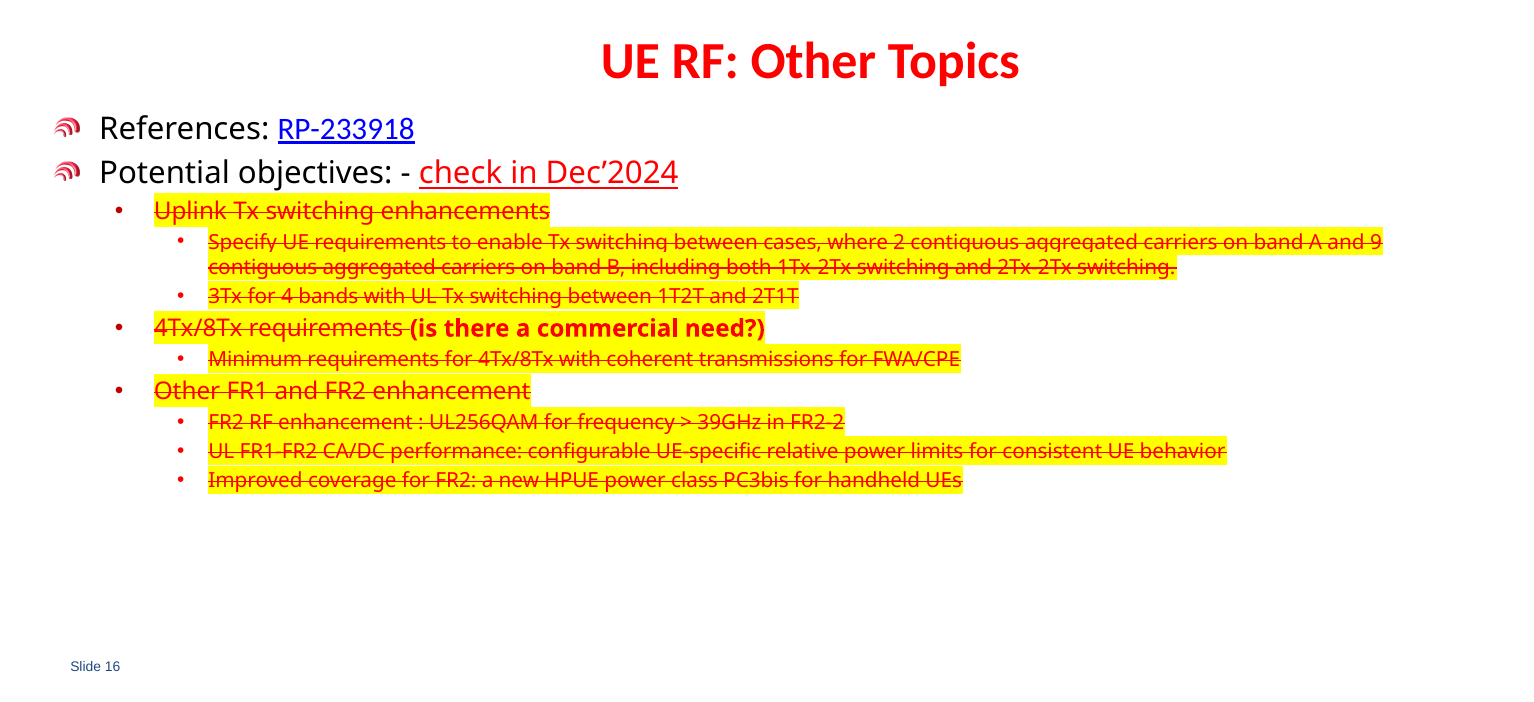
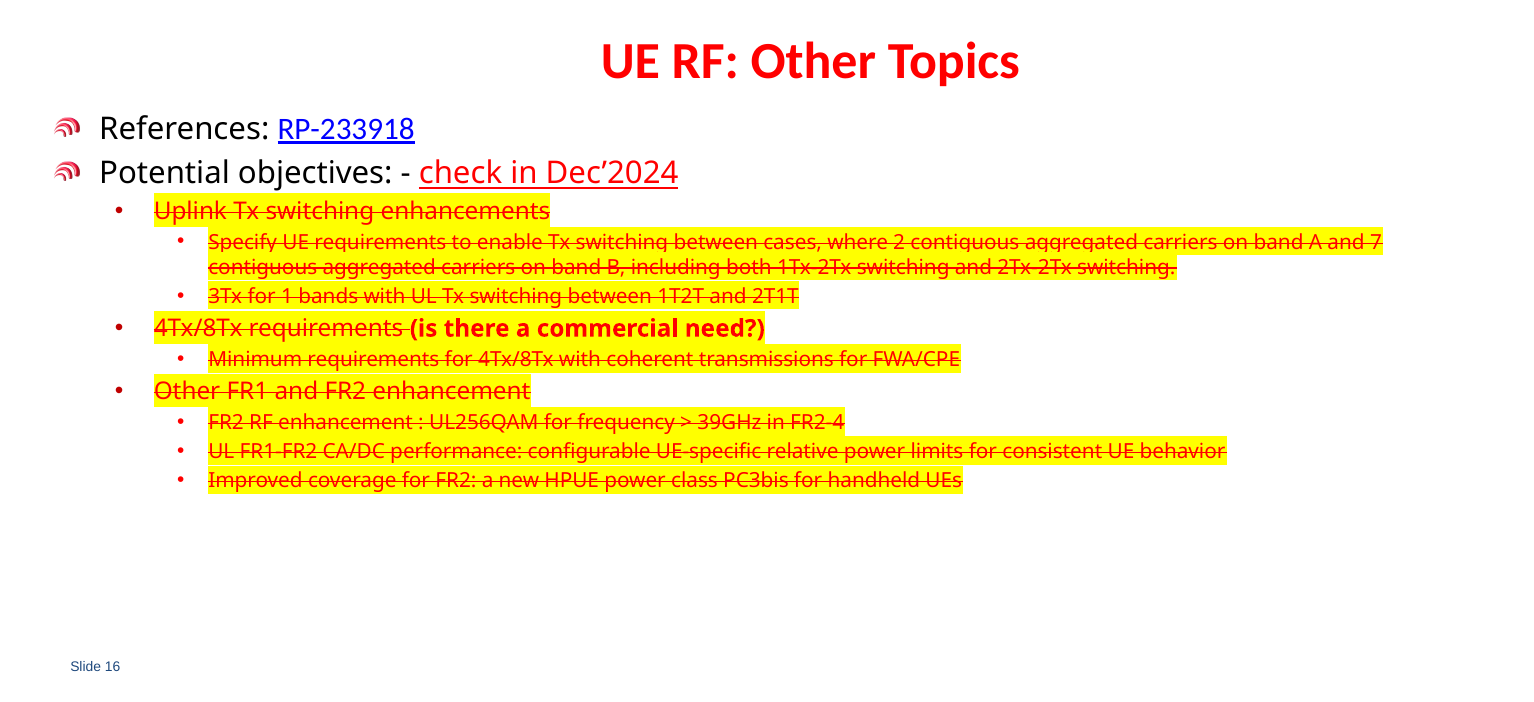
9: 9 -> 7 (1376, 242)
4: 4 -> 1 (287, 296)
FR2-2: FR2-2 -> FR2-4 (817, 422)
